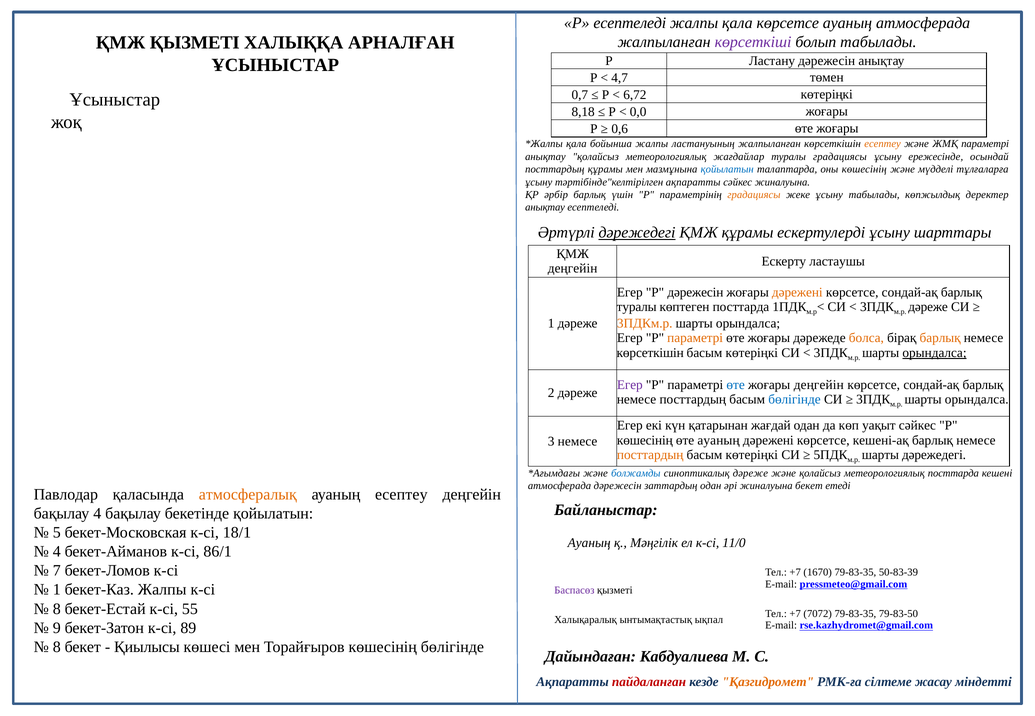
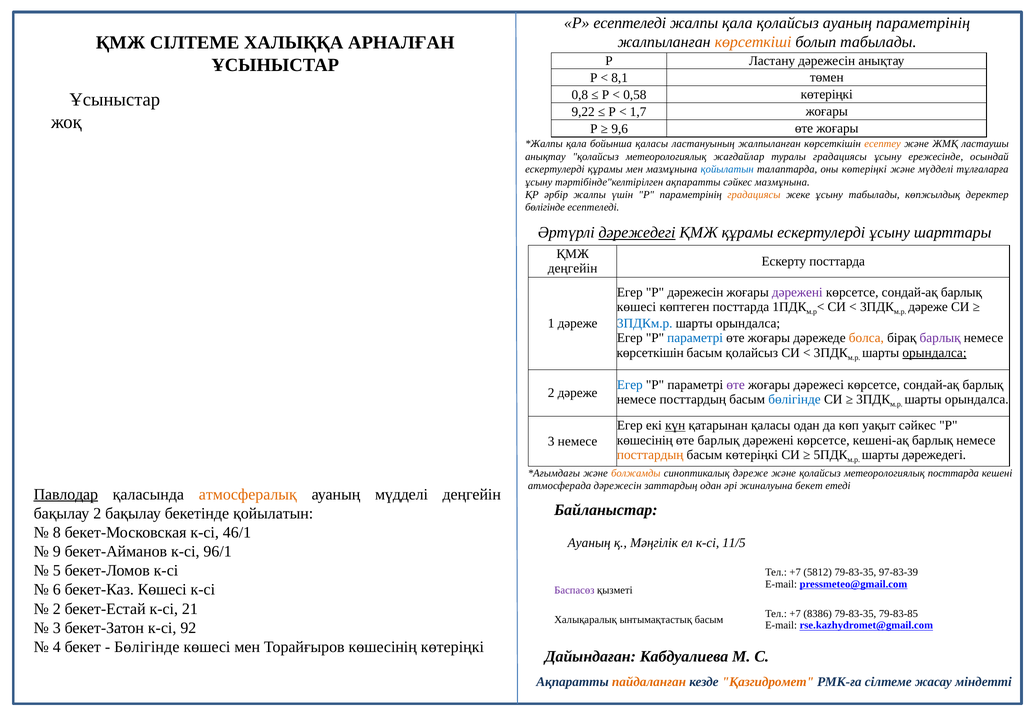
қала көрсетсе: көрсетсе -> қолайсыз (788, 23)
ауаның атмосферада: атмосферада -> параметрінің (923, 23)
ҚМЖ ҚЫЗМЕТІ: ҚЫЗМЕТІ -> СІЛТЕМЕ (195, 43)
көрсеткіші colour: purple -> orange (753, 42)
4,7: 4,7 -> 8,1 (620, 78)
0,7: 0,7 -> 0,8 (580, 95)
6,72: 6,72 -> 0,58 (635, 95)
8,18: 8,18 -> 9,22 (583, 112)
0,0: 0,0 -> 1,7 (638, 112)
0,6: 0,6 -> 9,6 (620, 129)
бойынша жалпы: жалпы -> қаласы (652, 144)
ЖМҚ параметрі: параметрі -> ластаушы (985, 144)
посттардың: посттардың -> ескертулерді (555, 169)
оны көшесінің: көшесінің -> көтеріңкі (864, 169)
сәйкес жиналуына: жиналуына -> мазмұнына (782, 182)
әрбір барлық: барлық -> жалпы (590, 195)
анықтау: анықтау -> бөлігінде (545, 208)
Ескерту ластаушы: ластаушы -> посттарда (837, 261)
дәрежені colour: orange -> purple (797, 292)
туралы: туралы -> көшесі (637, 307)
3ПДКм.р colour: orange -> blue (645, 324)
параметрі colour: orange -> blue (695, 338)
барлық colour: orange -> purple (940, 338)
көтеріңкі: көтеріңкі -> қолайсыз (752, 353)
Егер colour: purple -> blue (630, 385)
өте colour: blue -> purple (736, 385)
жоғары деңгейін: деңгейін -> дәрежесі (819, 385)
күн underline: none -> present (675, 426)
қатарынан жағдай: жағдай -> қаласы (771, 426)
өте ауаның: ауаның -> барлық (719, 440)
болжамды colour: blue -> orange (636, 473)
Павлодар underline: none -> present (66, 495)
ауаның есептеу: есептеу -> мүдделі (401, 495)
бақылау 4: 4 -> 2 (97, 514)
5: 5 -> 8 (57, 533)
18/1: 18/1 -> 46/1 (237, 533)
11/0: 11/0 -> 11/5 (734, 543)
4: 4 -> 9 (57, 552)
86/1: 86/1 -> 96/1 (218, 552)
7: 7 -> 5 (57, 571)
1670: 1670 -> 5812 (818, 573)
50-83-39: 50-83-39 -> 97-83-39 (898, 573)
1: 1 -> 6 (57, 590)
бекет-Каз Жалпы: Жалпы -> Көшесі (162, 590)
8: 8 -> 2 (57, 609)
55: 55 -> 21 (190, 609)
7072: 7072 -> 8386 (818, 614)
79-83-50: 79-83-50 -> 79-83-85 (898, 614)
ынтымақтастық ықпал: ықпал -> басым (709, 620)
9: 9 -> 3 (57, 628)
89: 89 -> 92 (188, 628)
8: 8 -> 4 (57, 647)
Қиылысы: Қиылысы -> Бөлігінде (147, 647)
көшесінің бөлігінде: бөлігінде -> көтеріңкі (452, 647)
пайдаланған colour: red -> orange (649, 682)
